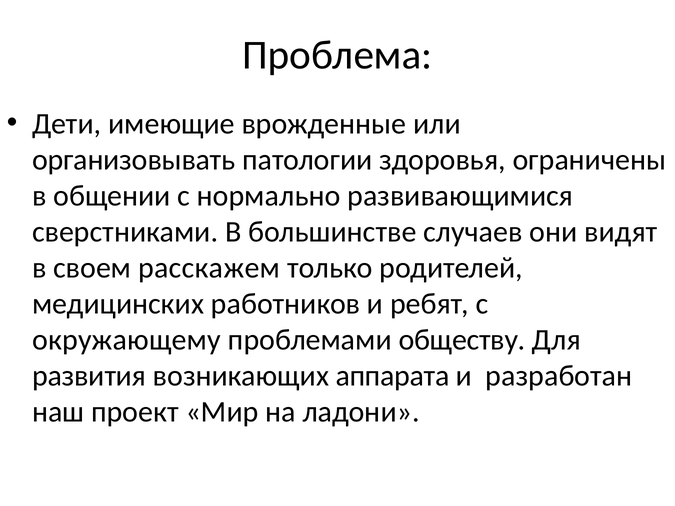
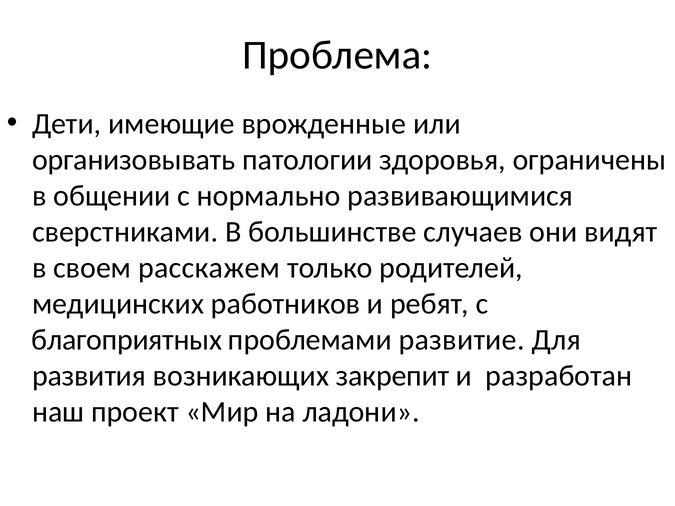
окружающему: окружающему -> благоприятных (127, 340)
обществу: обществу -> развитие (462, 340)
аппарата: аппарата -> закрепит (393, 376)
